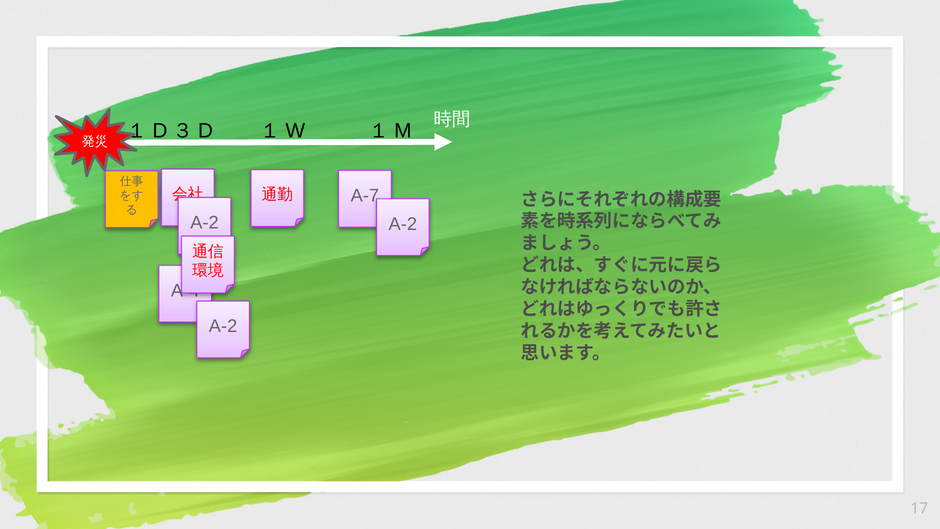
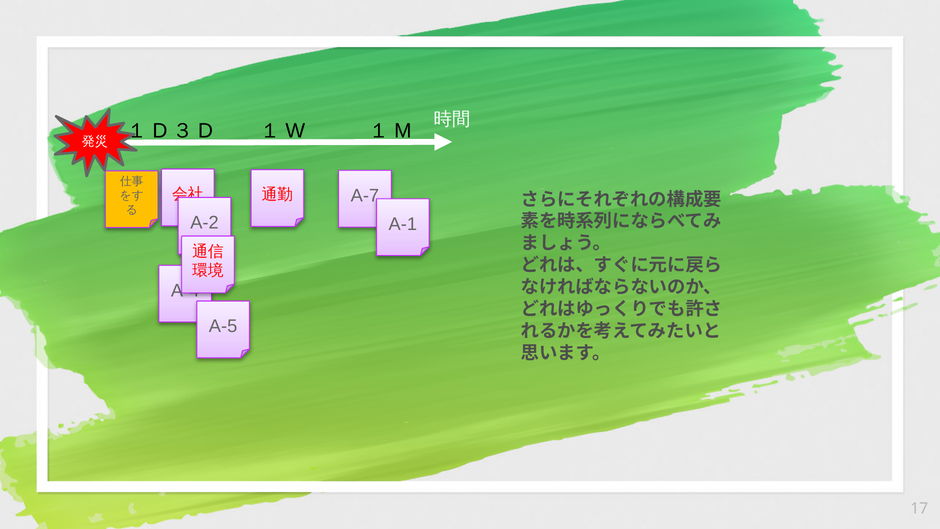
A-2: A-2 -> A-1 (403, 224)
A-2: A-2 -> A-5 (223, 326)
